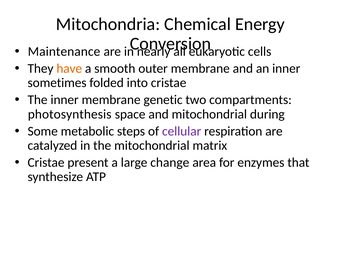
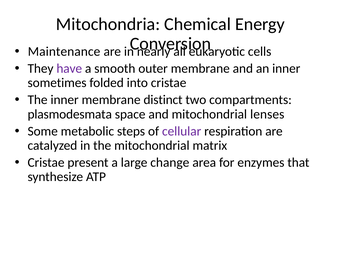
have colour: orange -> purple (69, 68)
genetic: genetic -> distinct (163, 100)
photosynthesis: photosynthesis -> plasmodesmata (70, 114)
during: during -> lenses (267, 114)
